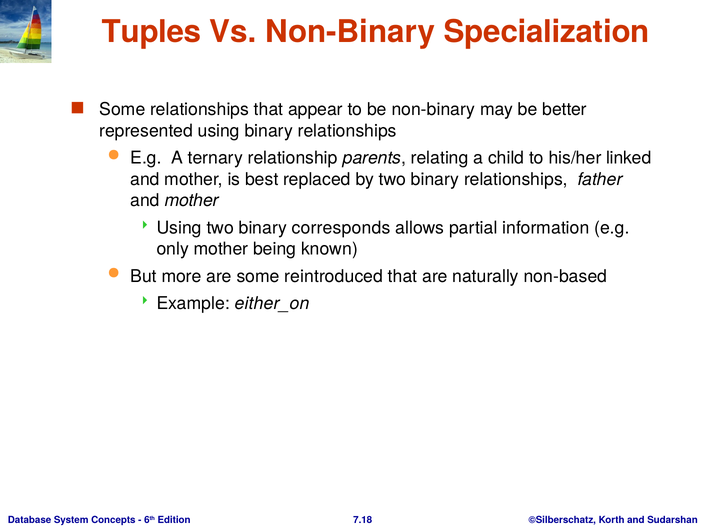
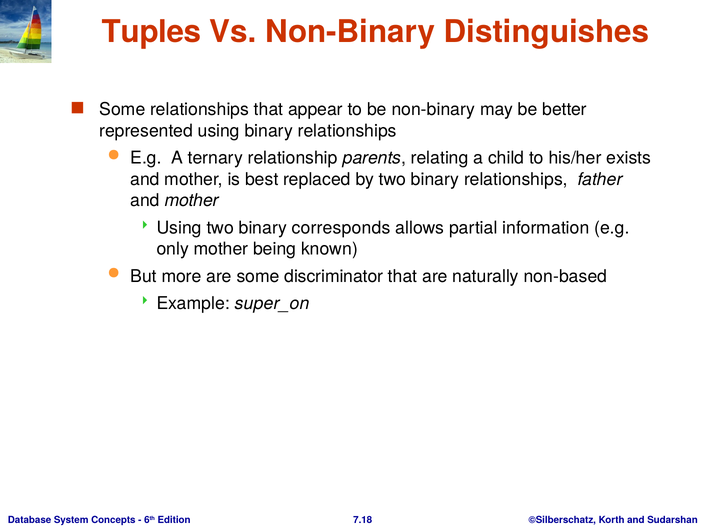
Specialization: Specialization -> Distinguishes (547, 32)
linked: linked -> exists (629, 158)
reintroduced: reintroduced -> discriminator (334, 276)
either_on: either_on -> super_on (272, 303)
